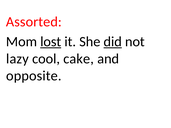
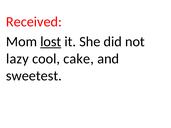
Assorted: Assorted -> Received (34, 22)
did underline: present -> none (113, 42)
opposite: opposite -> sweetest (34, 76)
